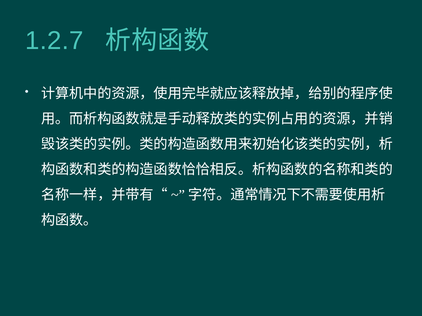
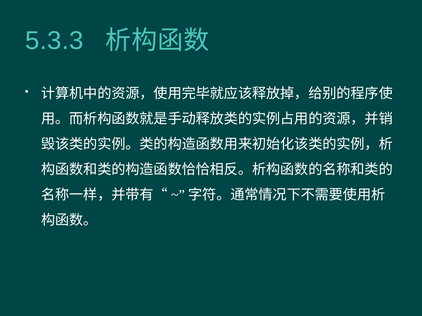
1.2.7: 1.2.7 -> 5.3.3 (54, 41)
